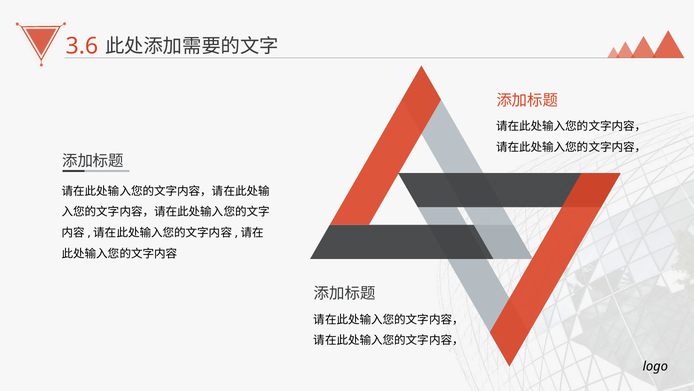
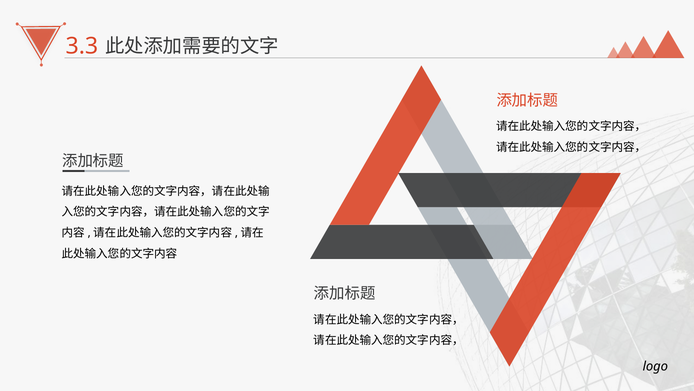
3.6: 3.6 -> 3.3 (82, 46)
